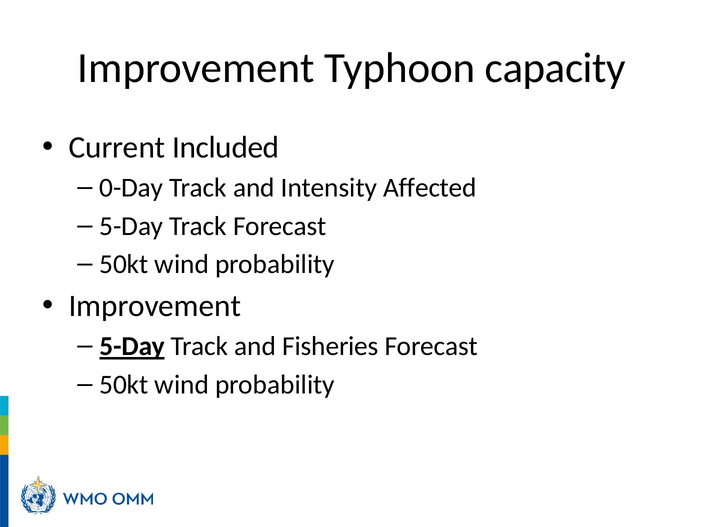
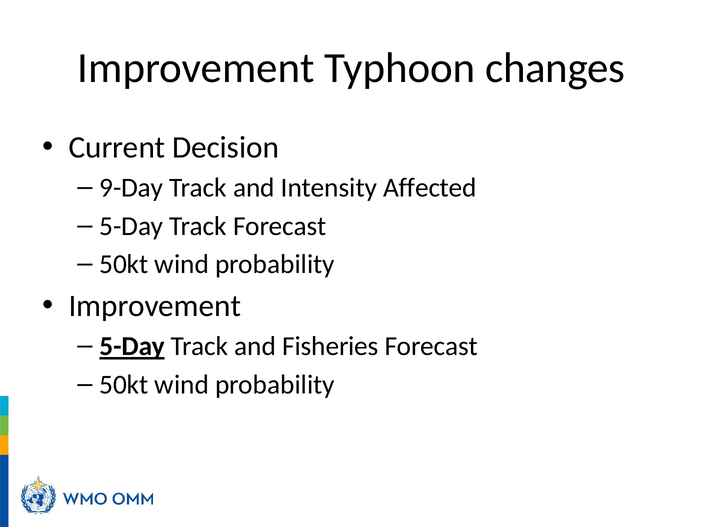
capacity: capacity -> changes (555, 68)
Included: Included -> Decision (226, 147)
0-Day: 0-Day -> 9-Day (131, 188)
